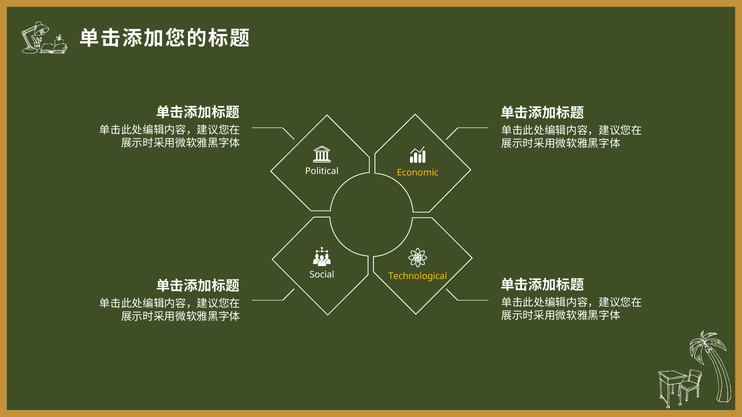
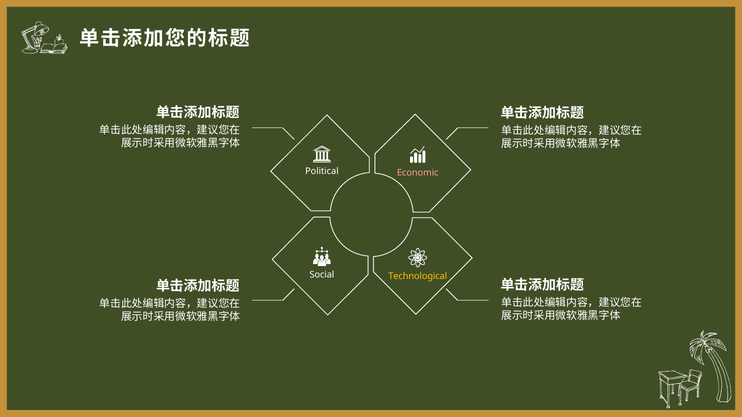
Economic colour: yellow -> pink (418, 173)
